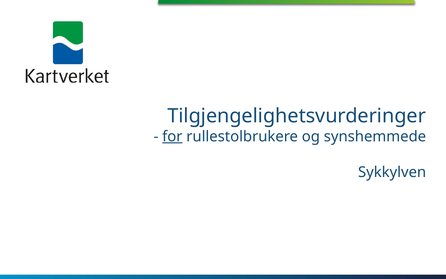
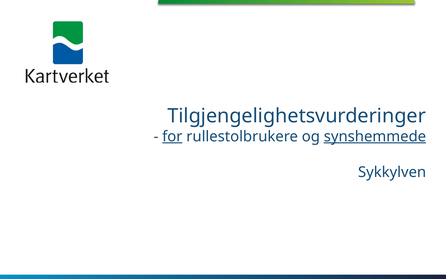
synshemmede underline: none -> present (375, 136)
